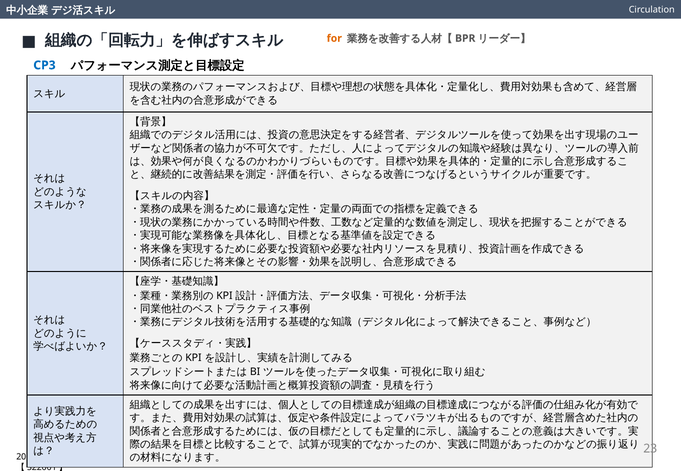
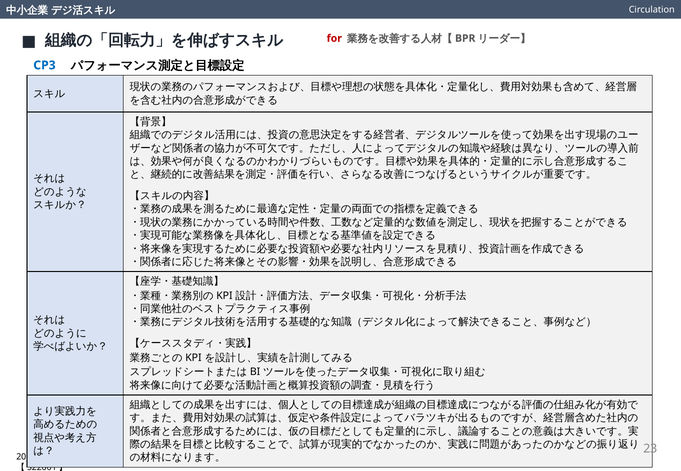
for colour: orange -> red (334, 38)
